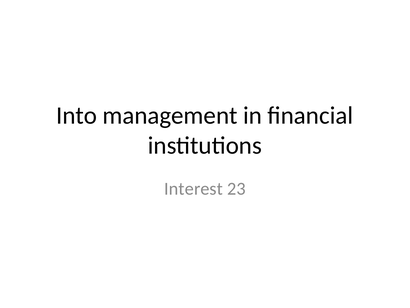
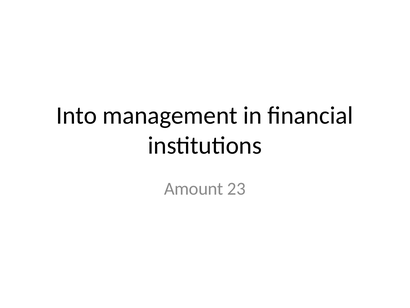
Interest: Interest -> Amount (194, 189)
